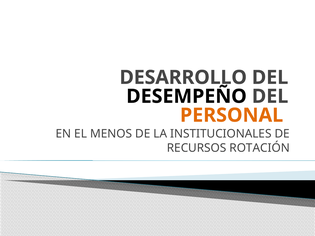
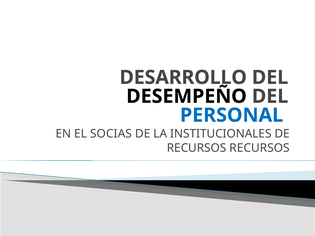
PERSONAL colour: orange -> blue (232, 115)
MENOS: MENOS -> SOCIAS (111, 134)
RECURSOS ROTACIÓN: ROTACIÓN -> RECURSOS (260, 148)
